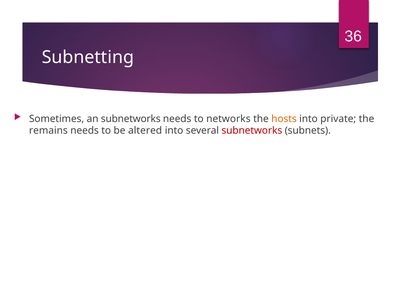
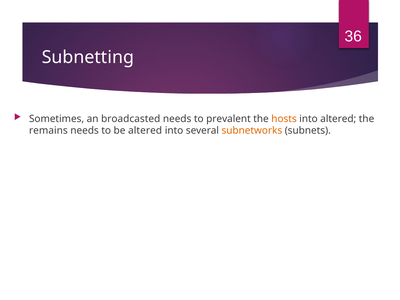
an subnetworks: subnetworks -> broadcasted (131, 119)
networks: networks -> prevalent (228, 119)
into private: private -> altered (338, 119)
subnetworks colour: red -> orange (252, 131)
